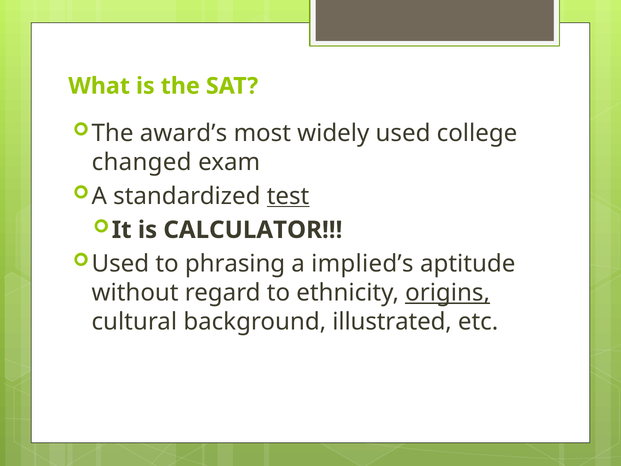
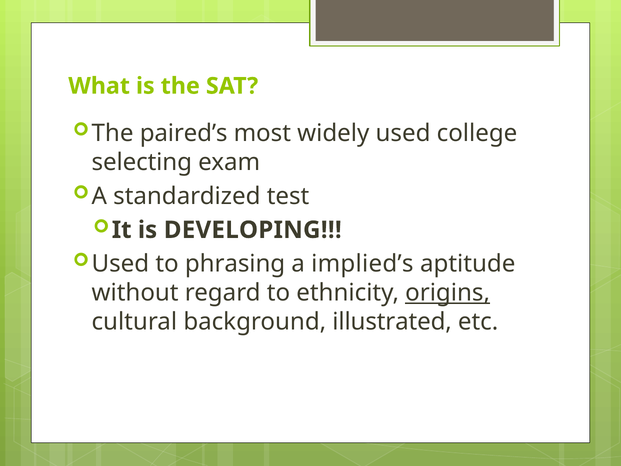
award’s: award’s -> paired’s (184, 133)
changed: changed -> selecting (142, 162)
test underline: present -> none (288, 196)
CALCULATOR: CALCULATOR -> DEVELOPING (253, 230)
